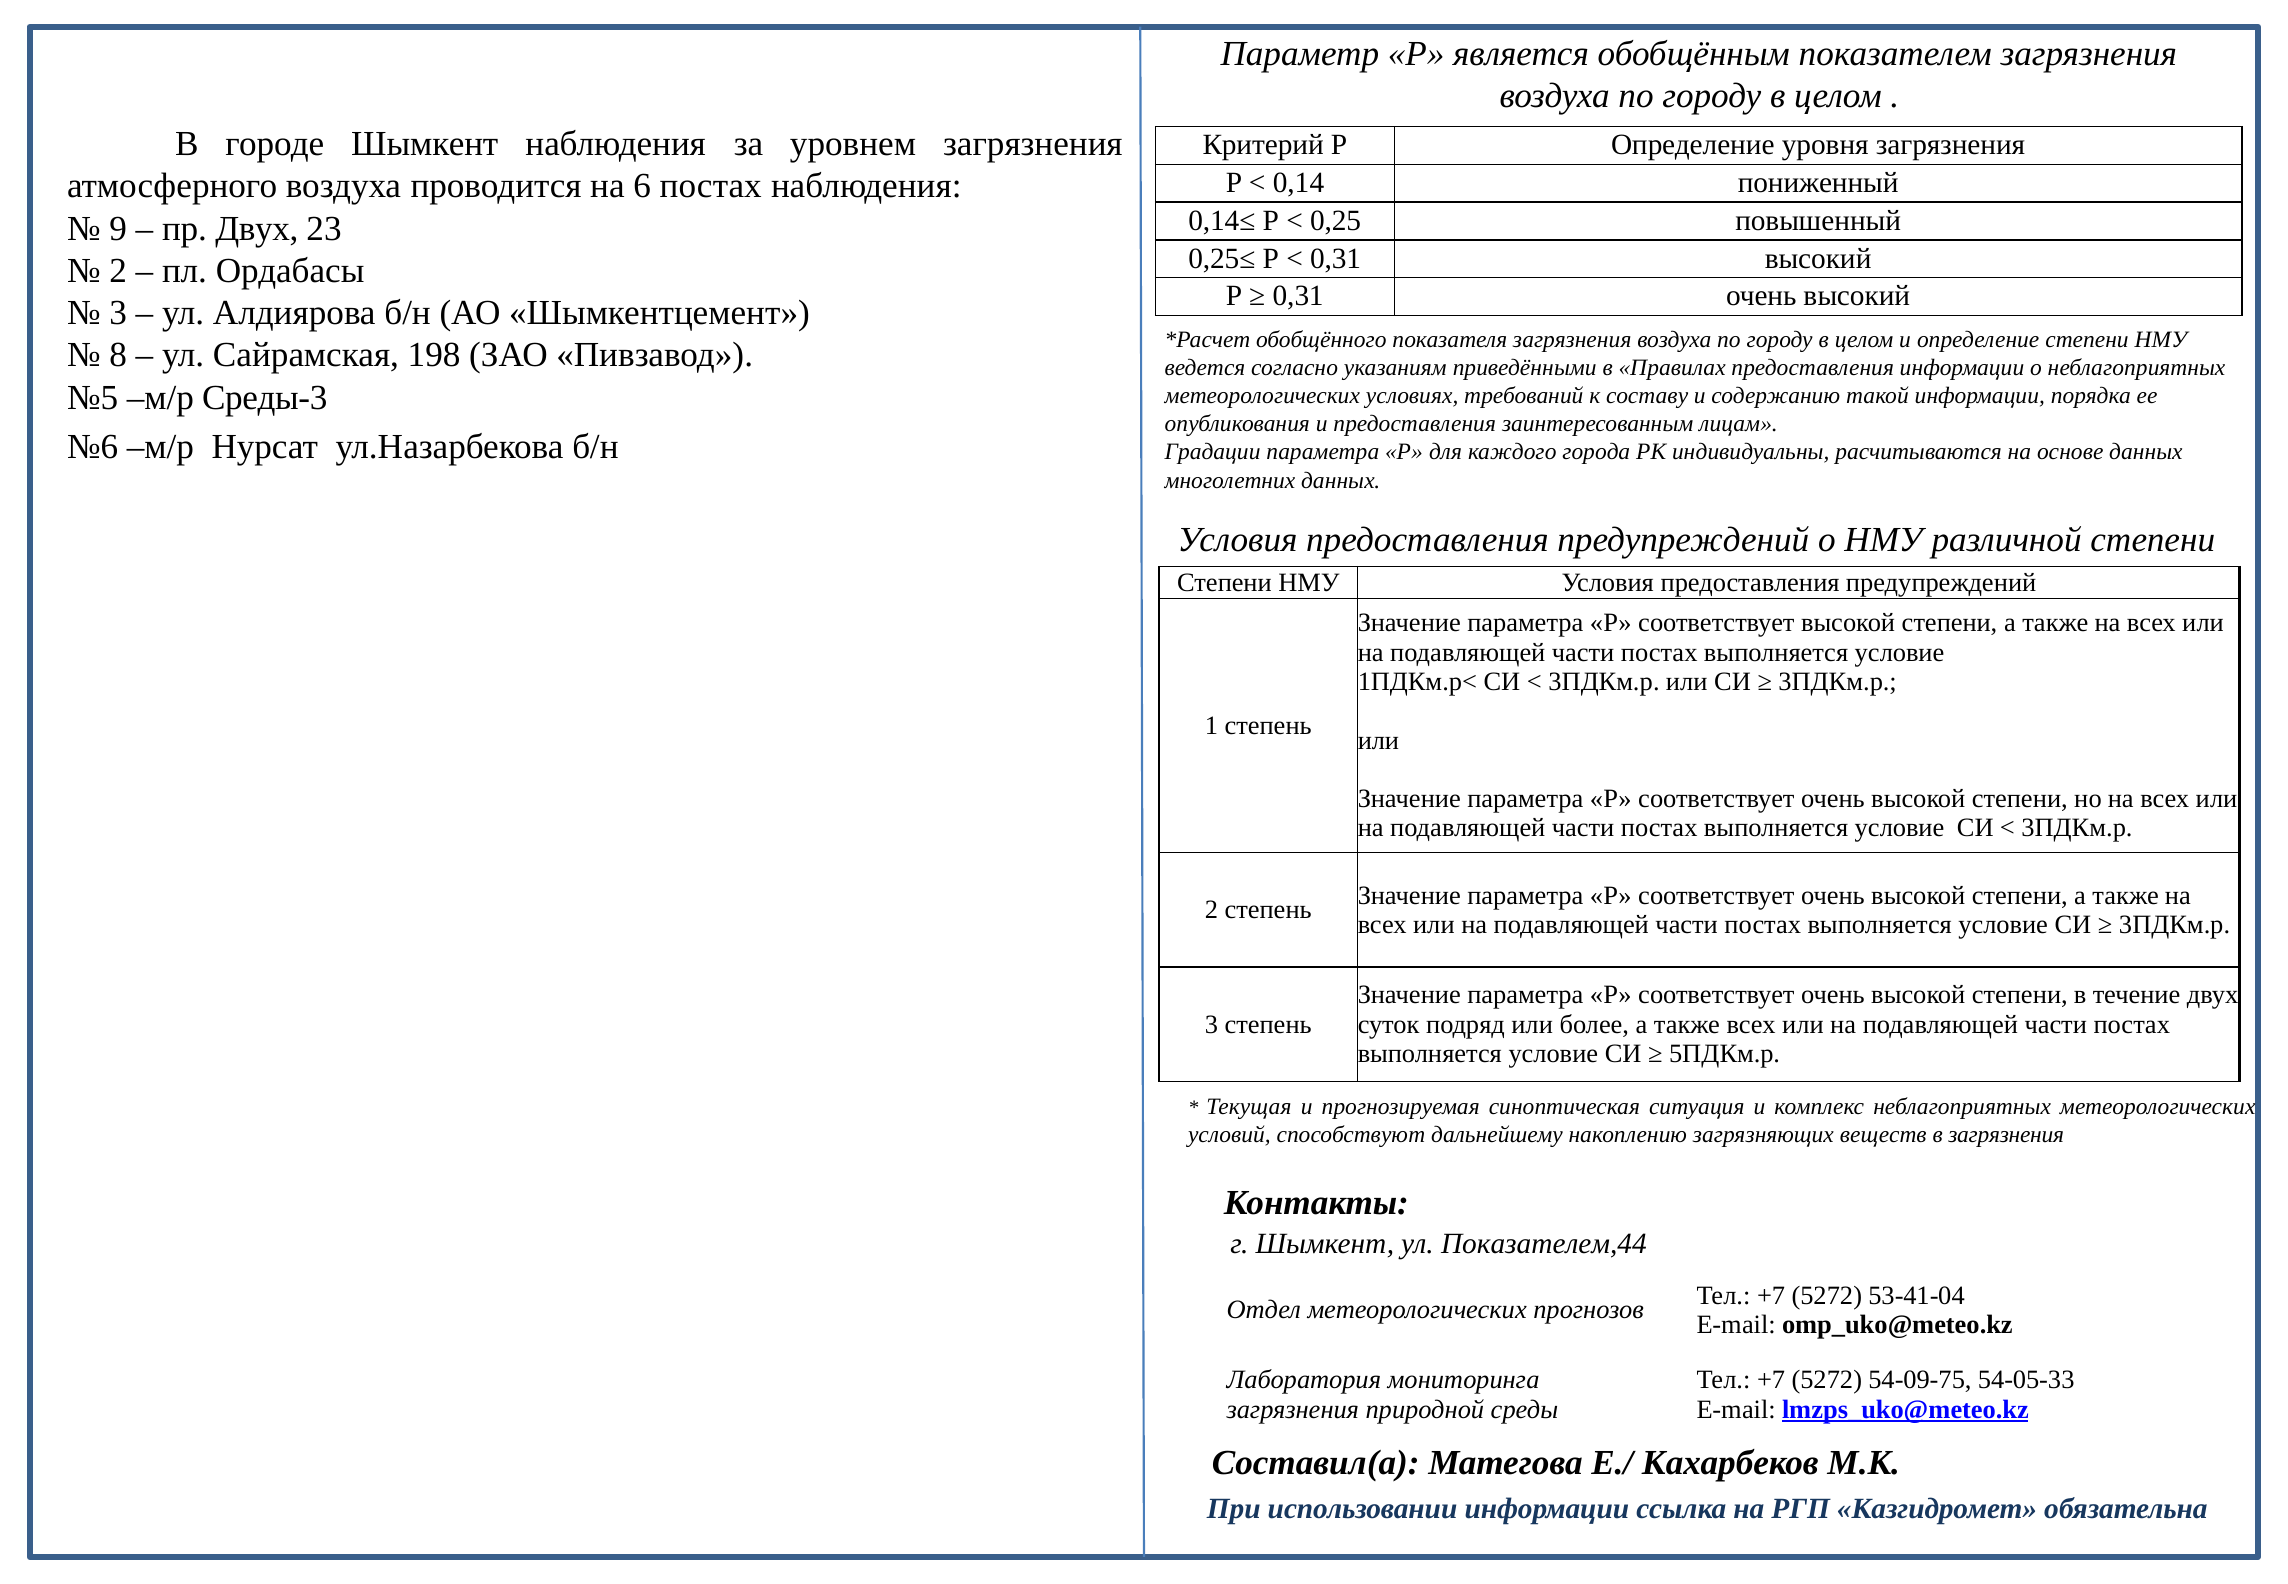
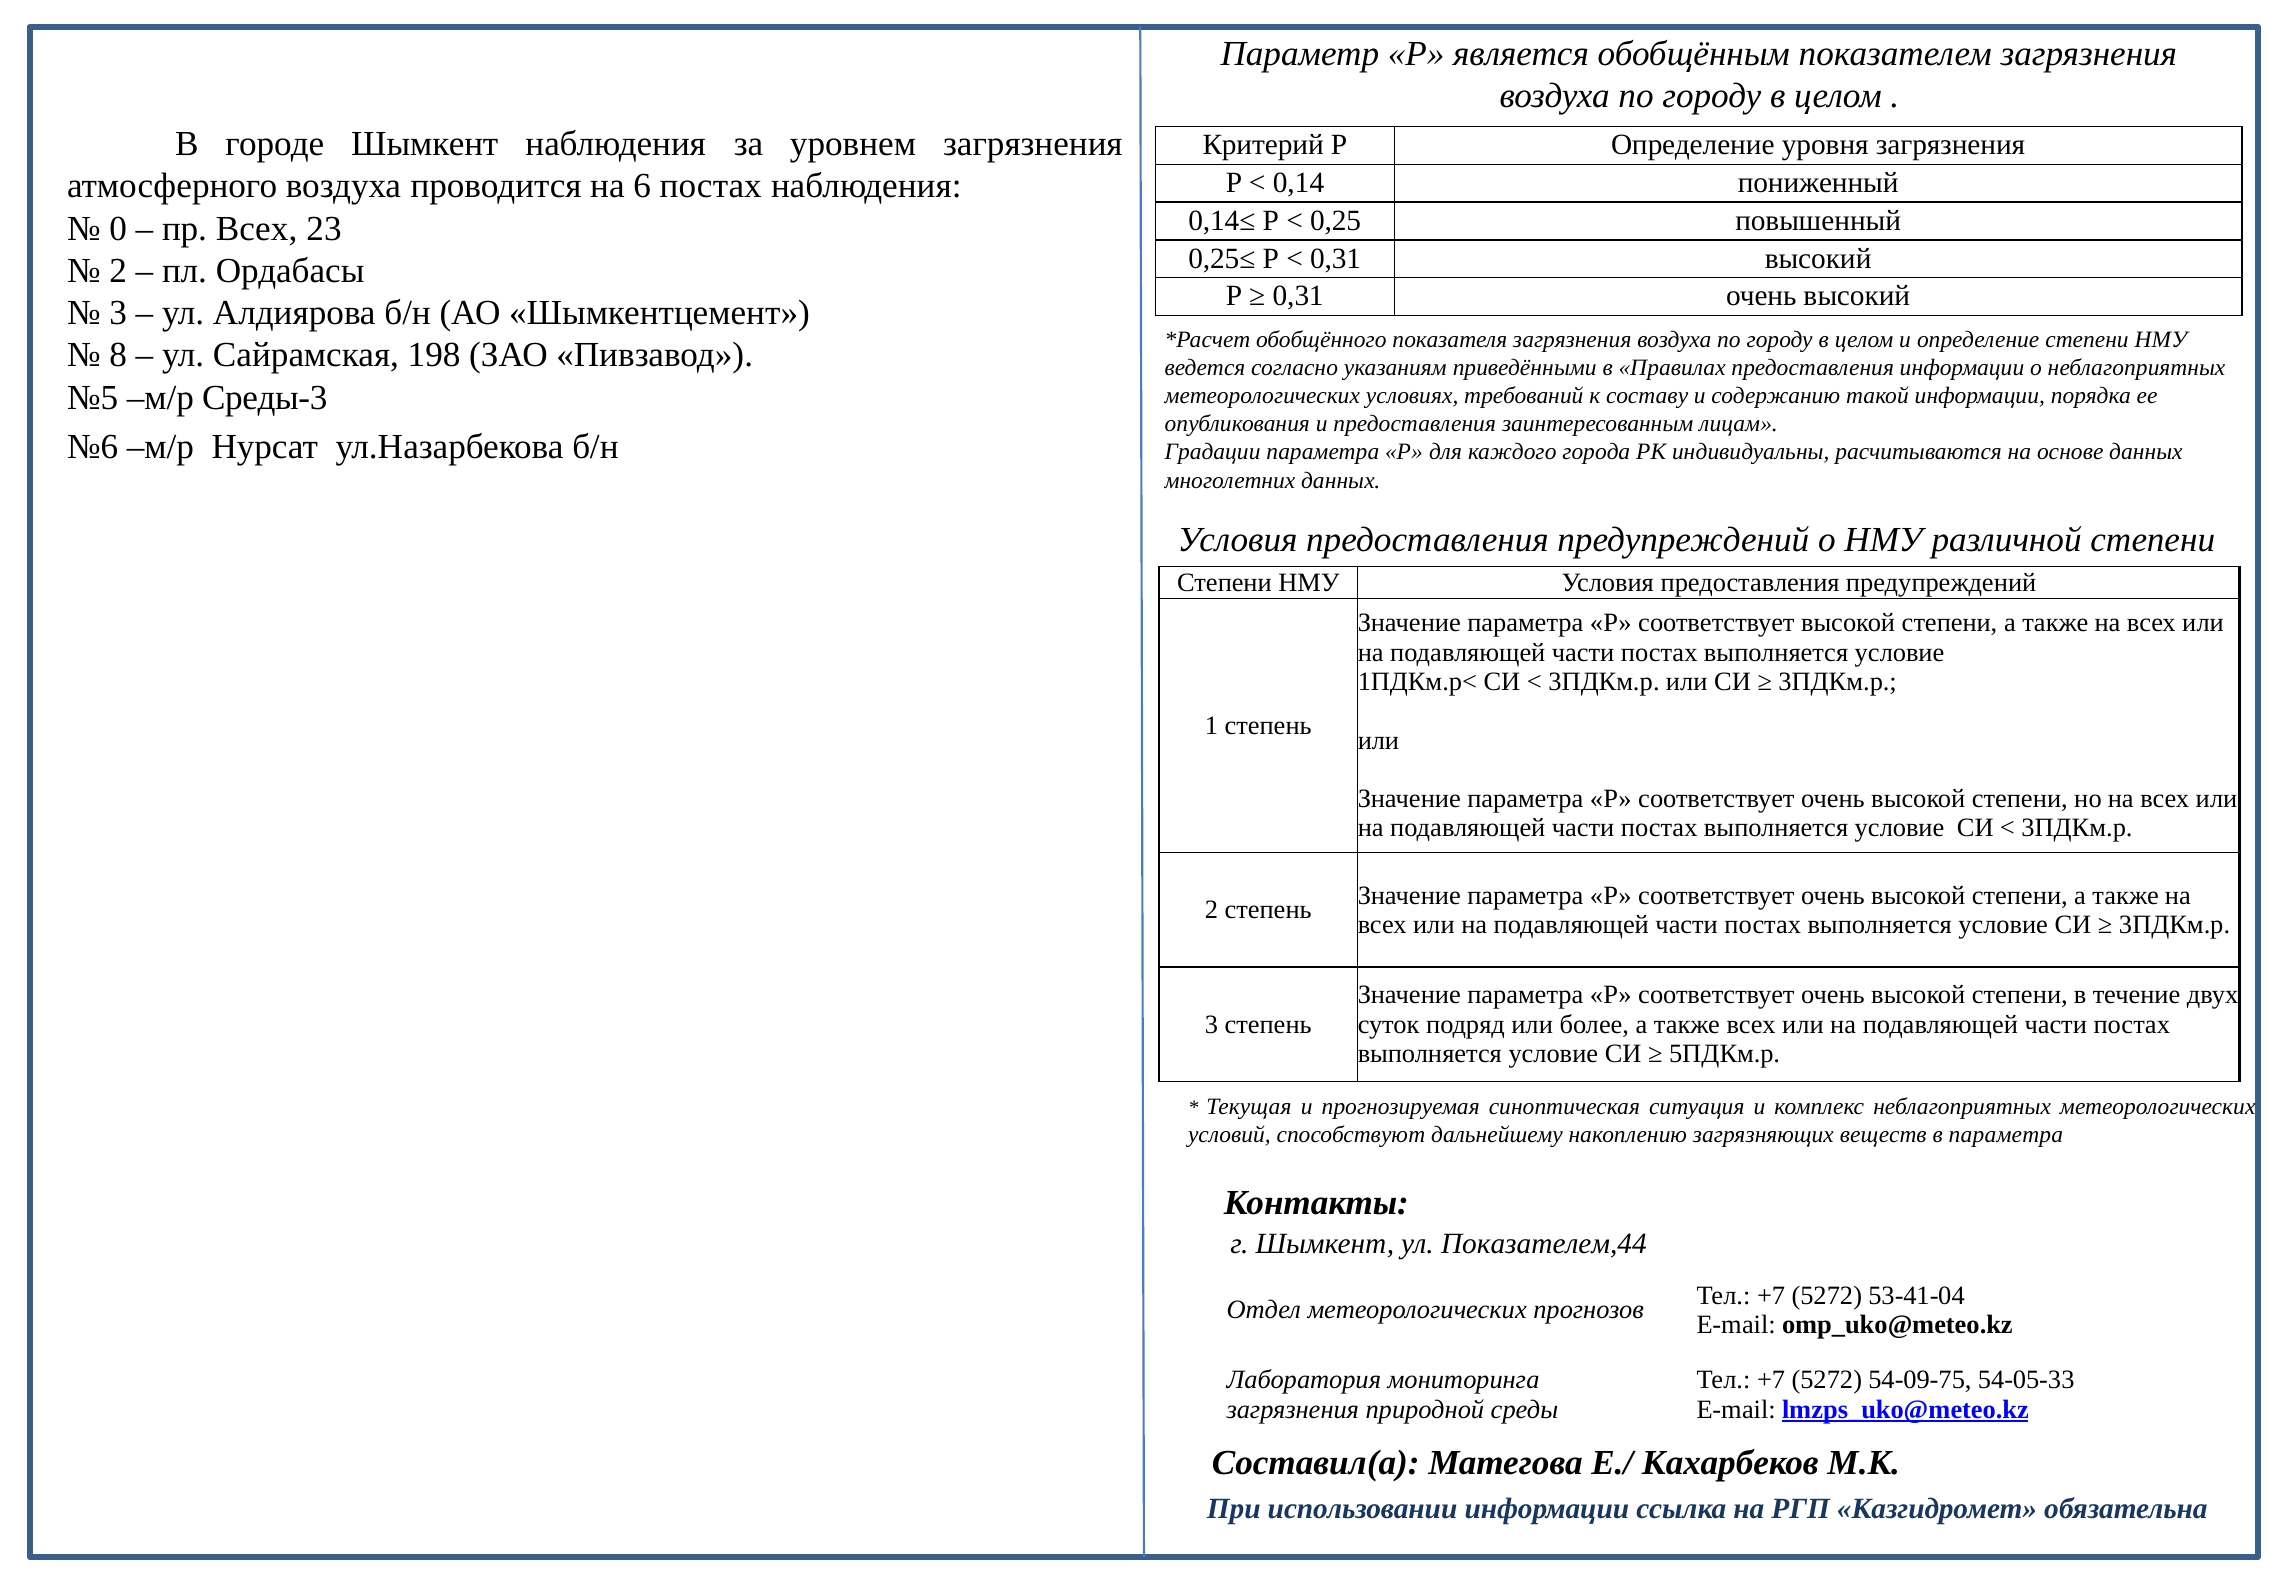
9: 9 -> 0 (118, 229)
пр Двух: Двух -> Всех (257, 229)
в загрязнения: загрязнения -> параметра (2006, 1135)
